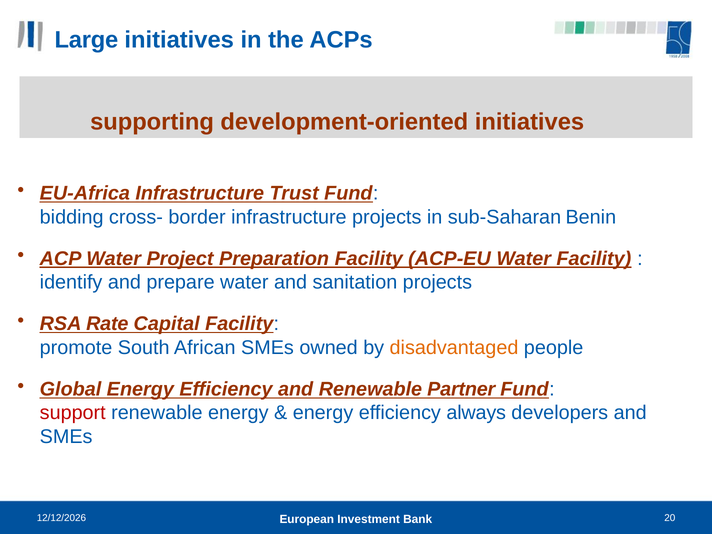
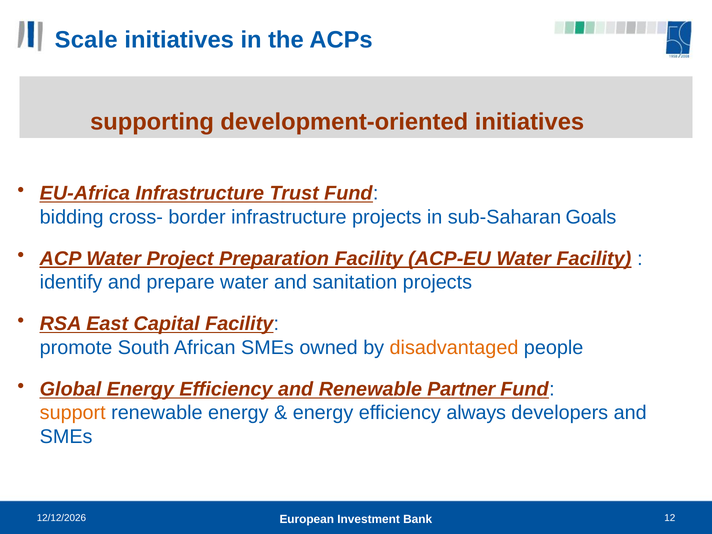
Large: Large -> Scale (86, 40)
Benin: Benin -> Goals (591, 217)
Rate: Rate -> East (107, 324)
support colour: red -> orange (73, 413)
20: 20 -> 12 (670, 518)
